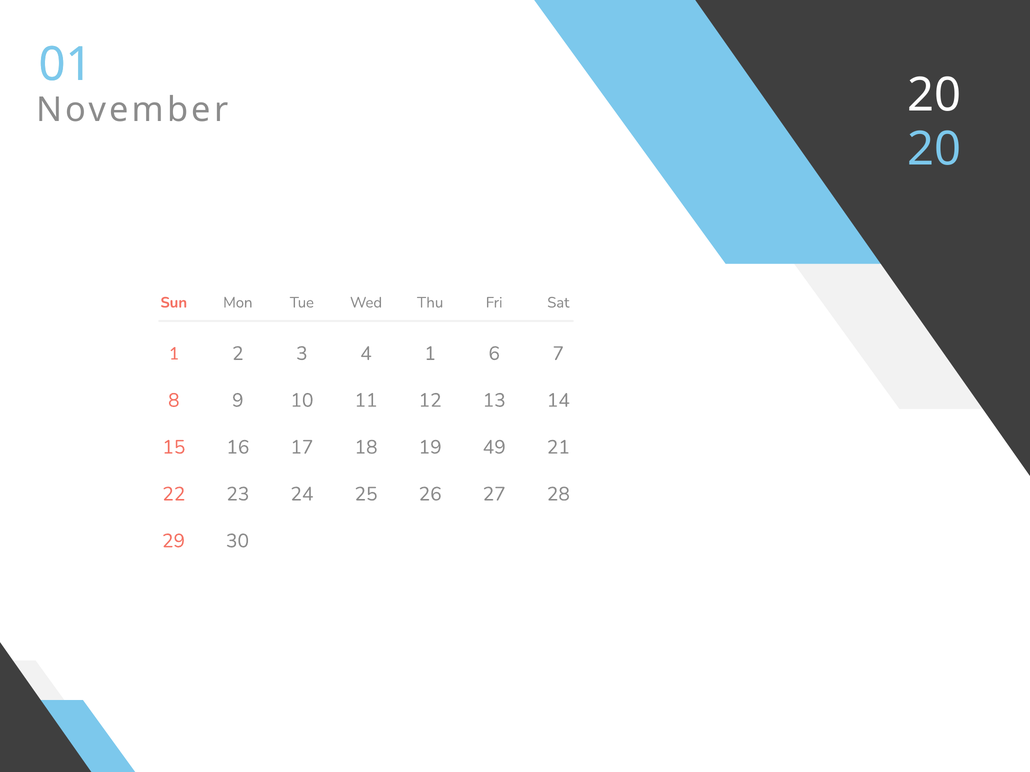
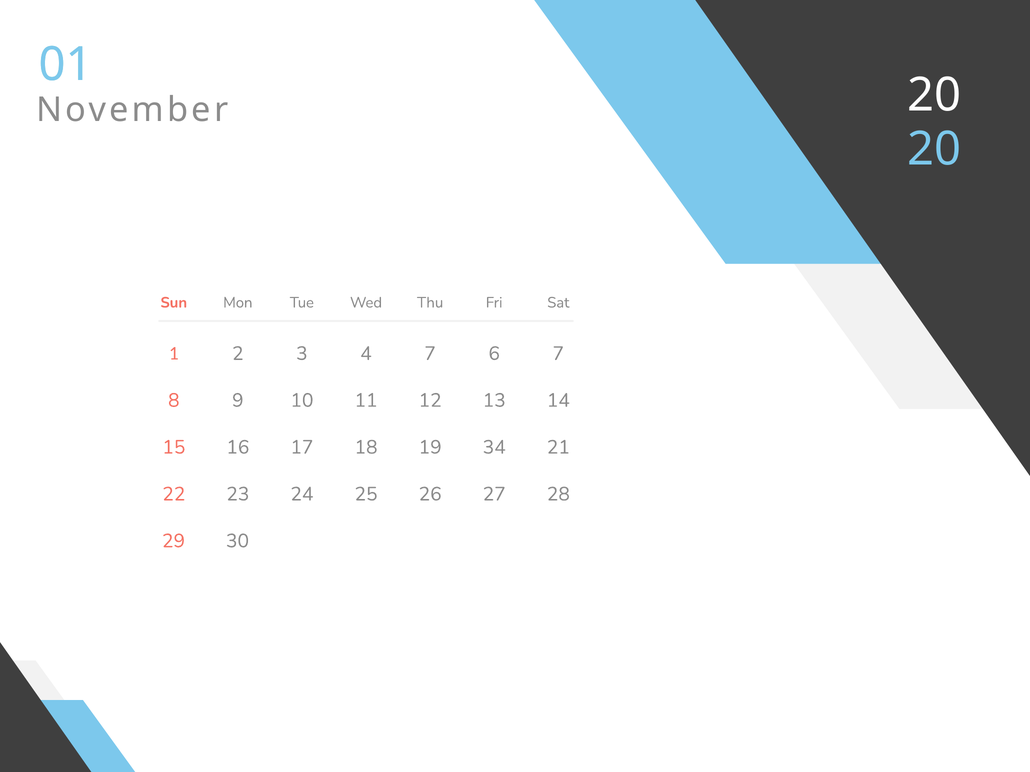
4 1: 1 -> 7 (430, 354)
49: 49 -> 34 (494, 448)
